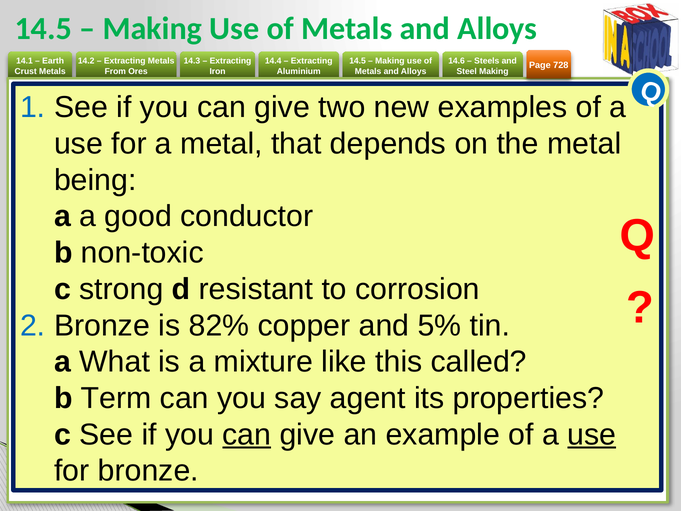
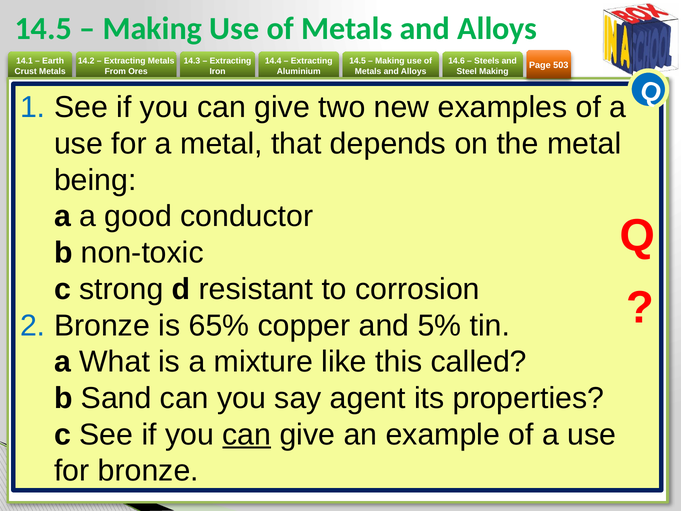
728: 728 -> 503 (561, 65)
82%: 82% -> 65% (219, 325)
Term: Term -> Sand (116, 398)
use underline: present -> none (592, 434)
